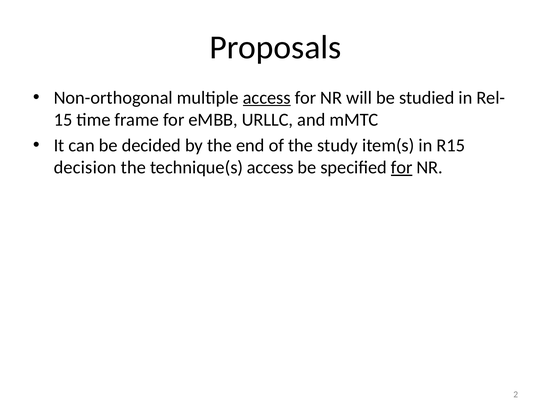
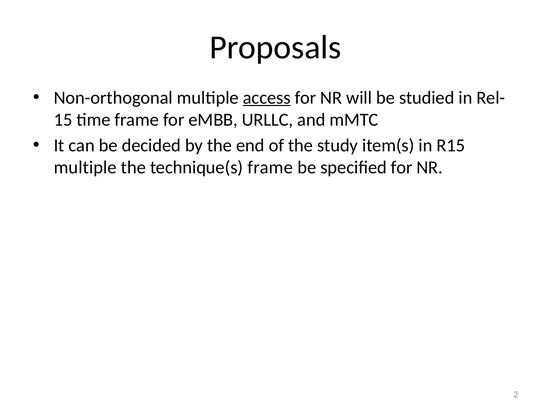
decision: decision -> multiple (85, 168)
technique(s access: access -> frame (270, 168)
for underline: present -> none (402, 168)
